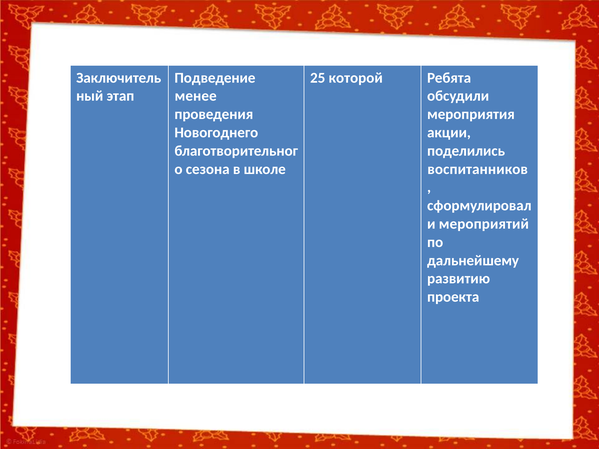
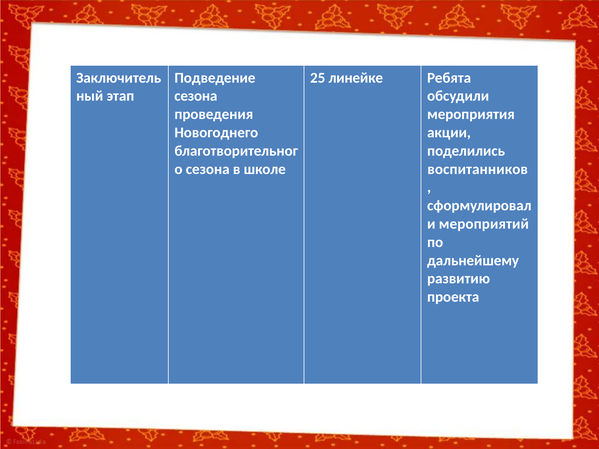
которой: которой -> линейке (356, 78)
менее: менее -> сезона (196, 96)
